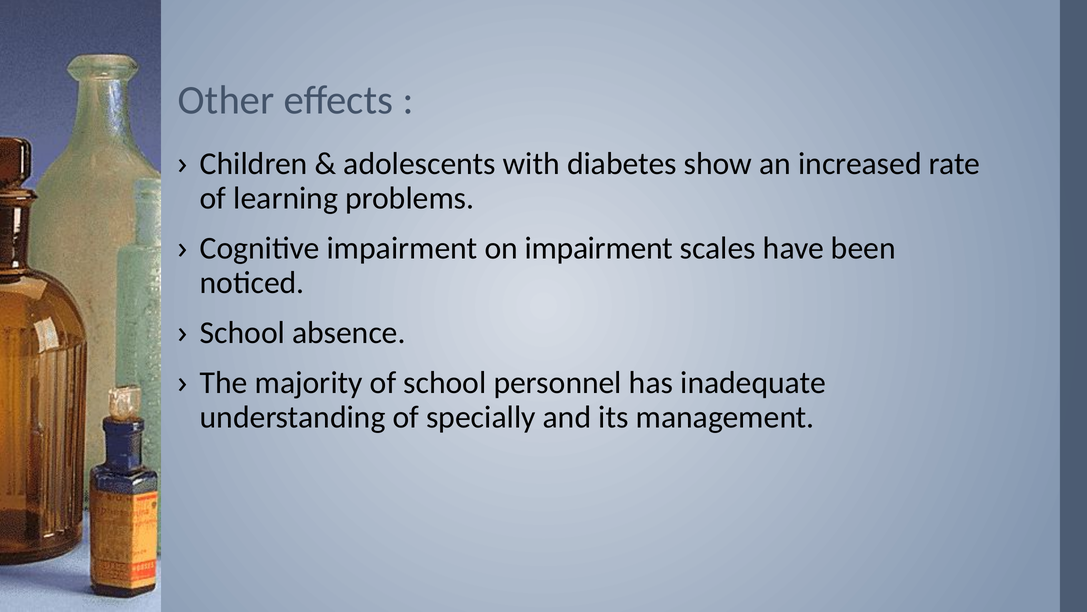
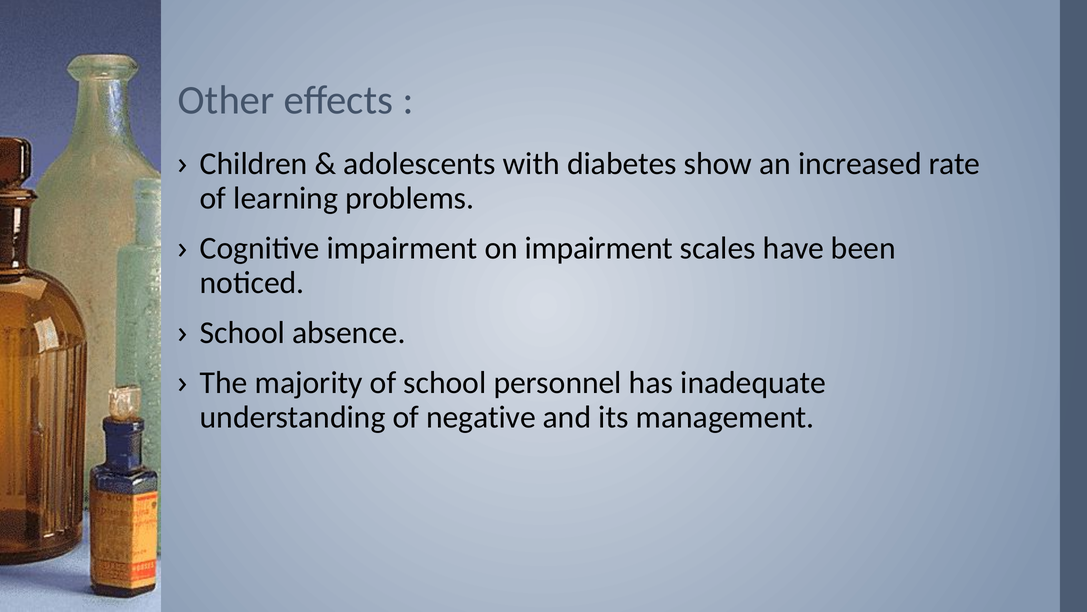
specially: specially -> negative (481, 417)
